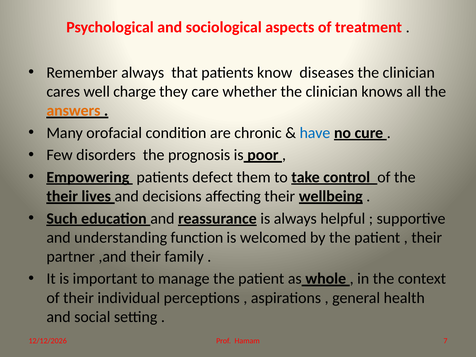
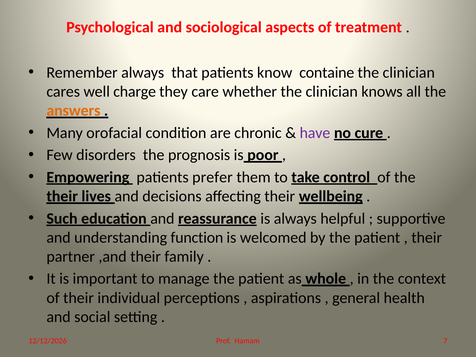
diseases: diseases -> containe (327, 73)
have colour: blue -> purple (315, 133)
defect: defect -> prefer (212, 177)
